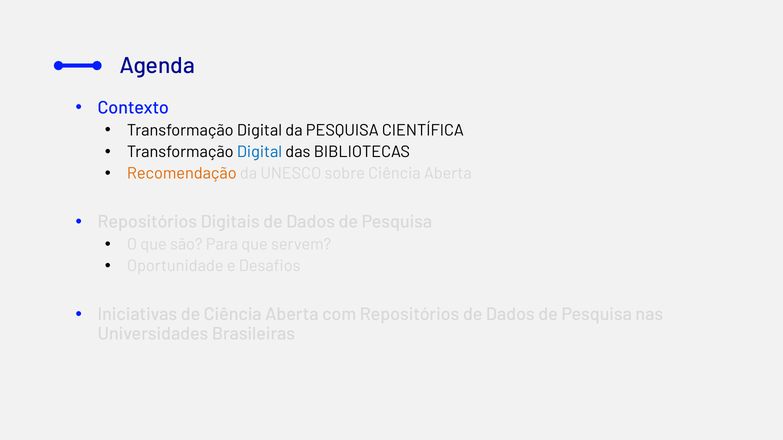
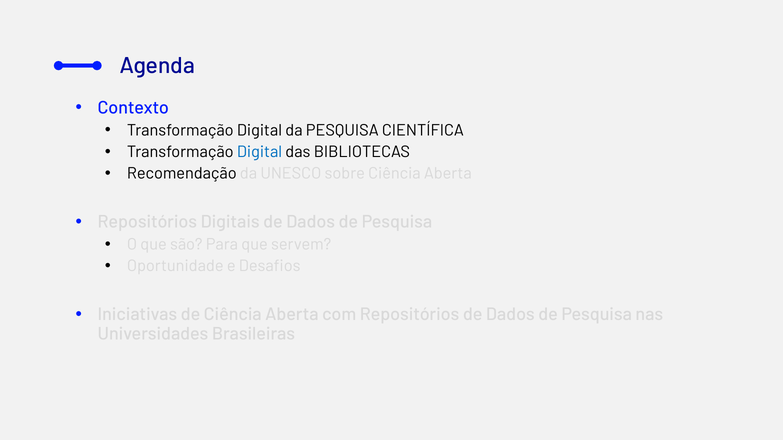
Recomendação colour: orange -> black (182, 174)
